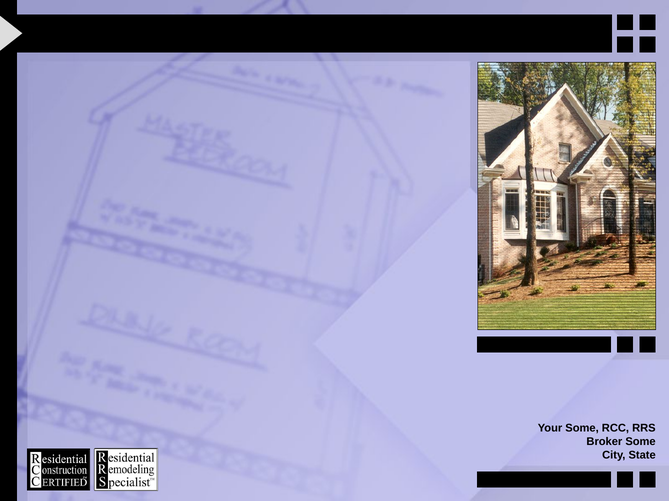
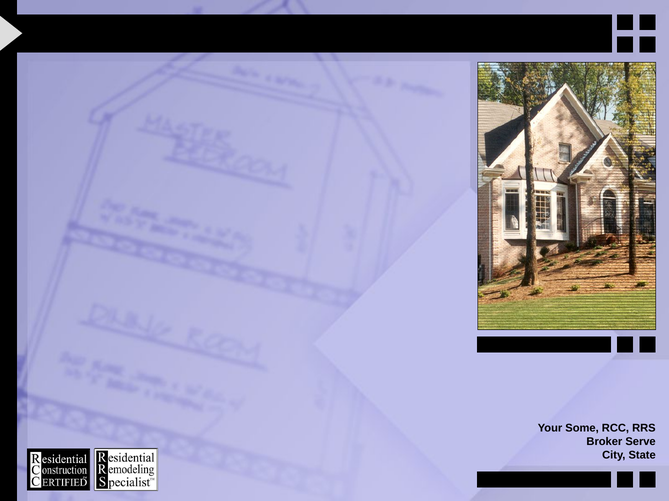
Broker Some: Some -> Serve (641, 442)
